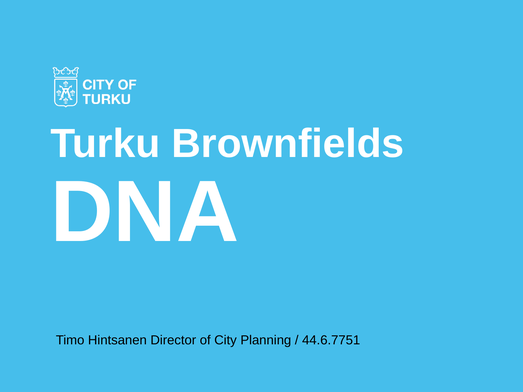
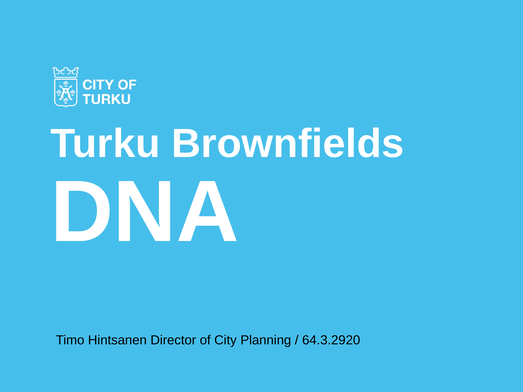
44.6.7751: 44.6.7751 -> 64.3.2920 (331, 341)
